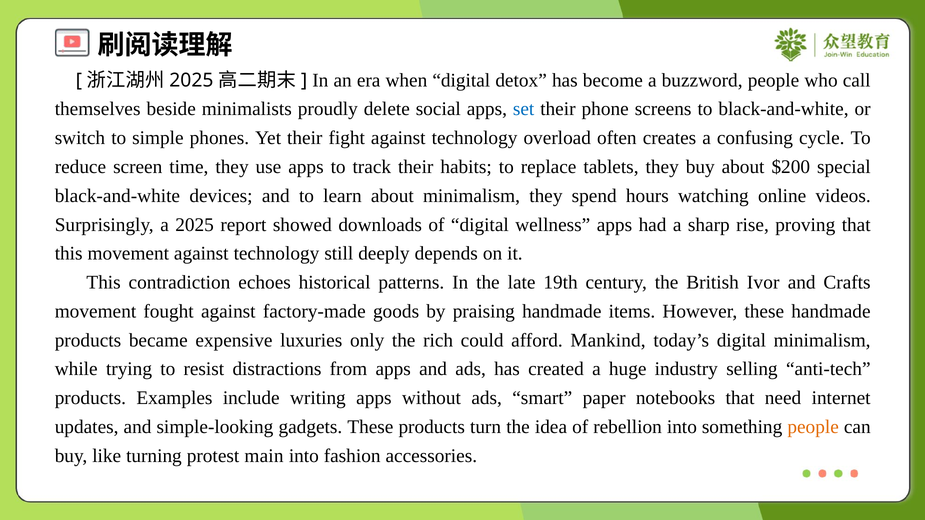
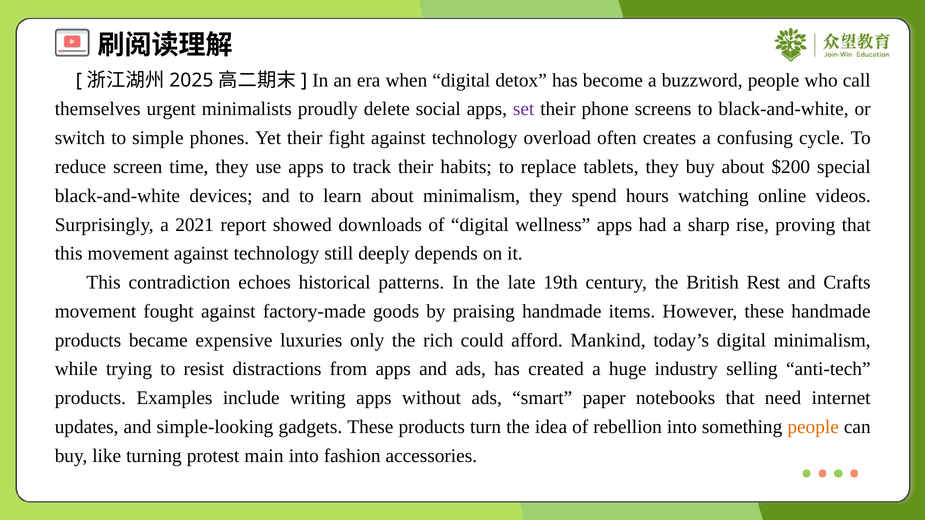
beside: beside -> urgent (171, 109)
set colour: blue -> purple (524, 109)
a 2025: 2025 -> 2021 (195, 225)
Ivor: Ivor -> Rest (763, 283)
